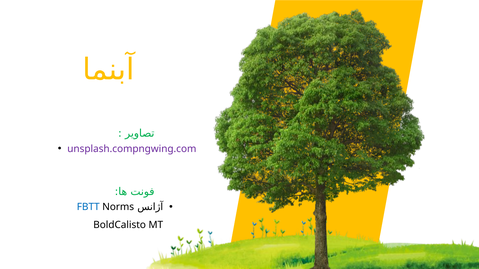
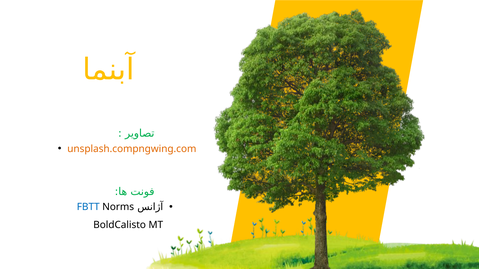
unsplash.compngwing.com colour: purple -> orange (132, 149)
